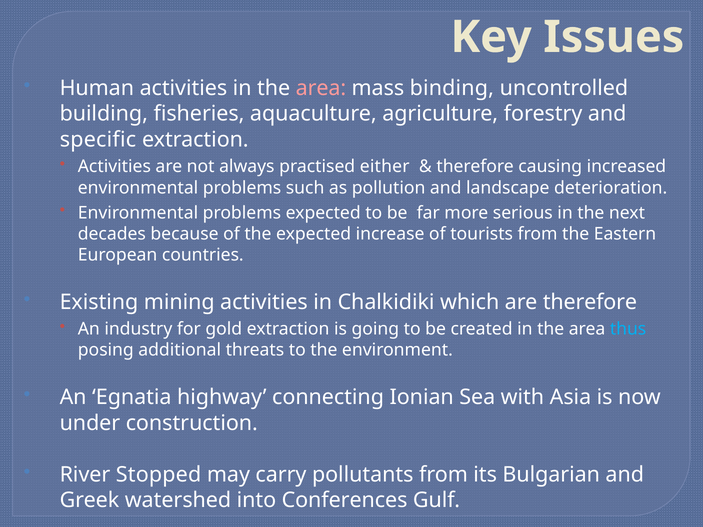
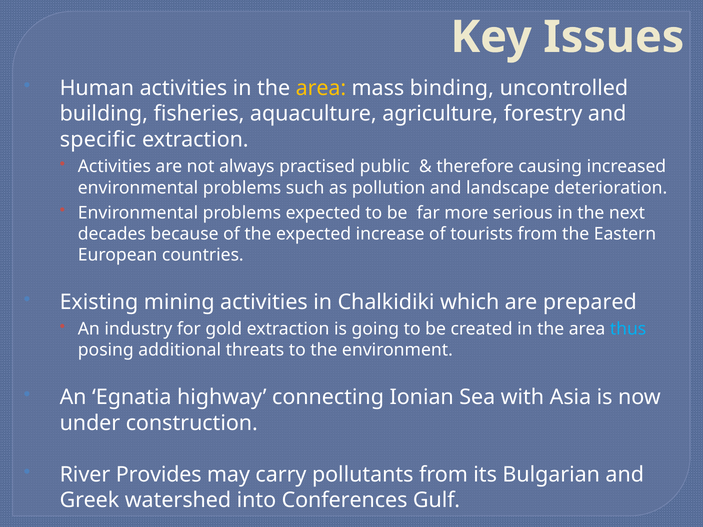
area colour: pink -> yellow (321, 88)
either: either -> public (385, 167)
are therefore: therefore -> prepared (590, 302)
Stopped: Stopped -> Provides (159, 475)
